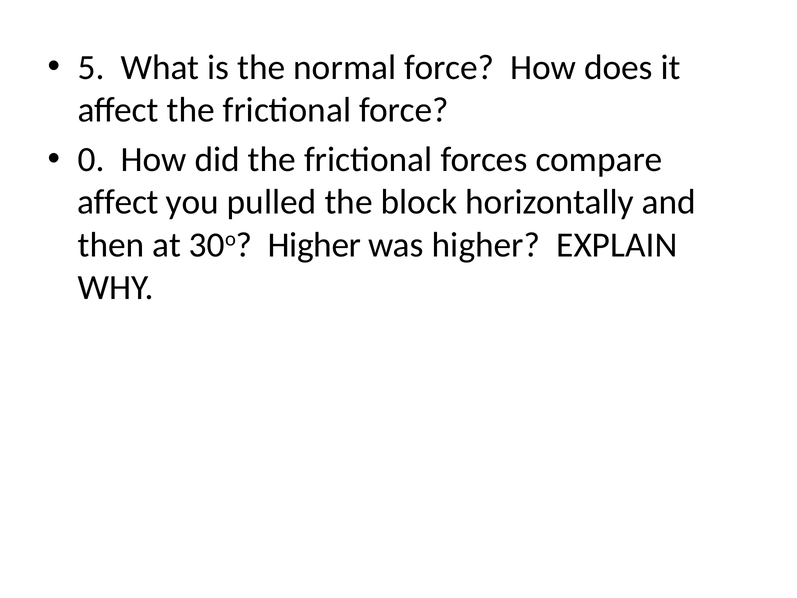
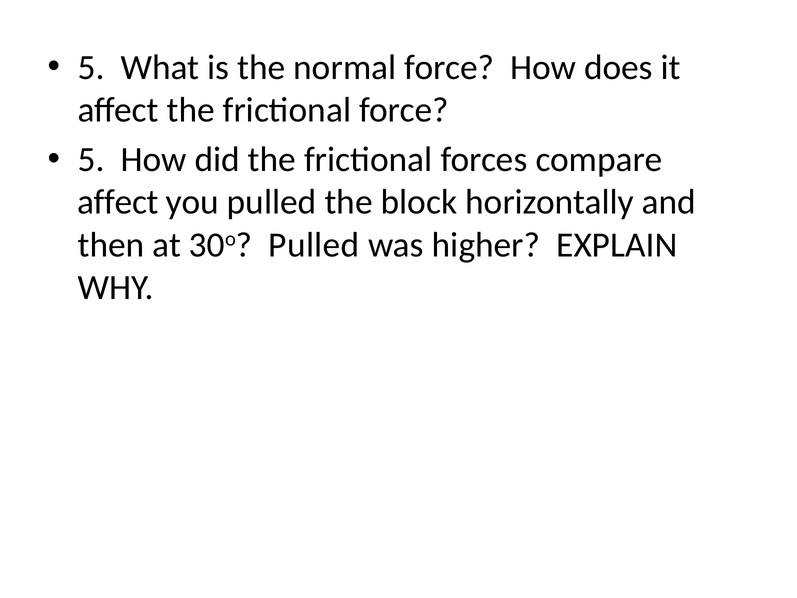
0: 0 -> 5 (91, 160)
30o Higher: Higher -> Pulled (314, 245)
